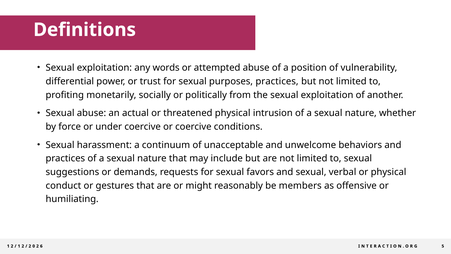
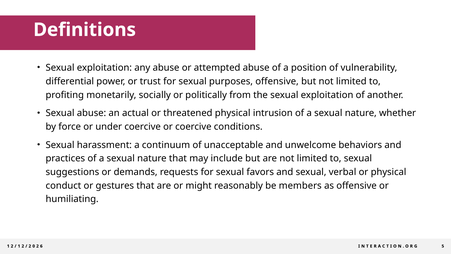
any words: words -> abuse (166, 68)
purposes practices: practices -> offensive (277, 81)
